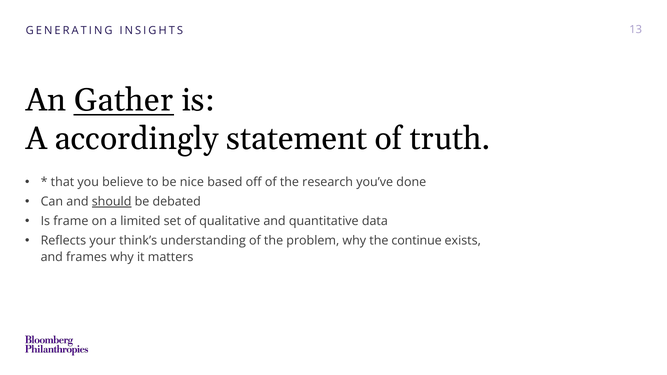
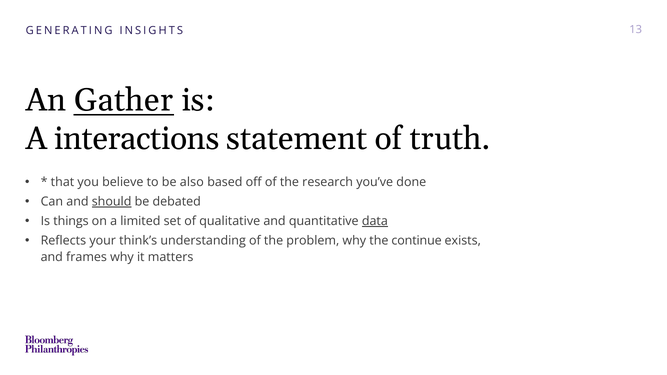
accordingly: accordingly -> interactions (137, 139)
nice: nice -> also (192, 182)
frame: frame -> things (71, 221)
data underline: none -> present (375, 221)
